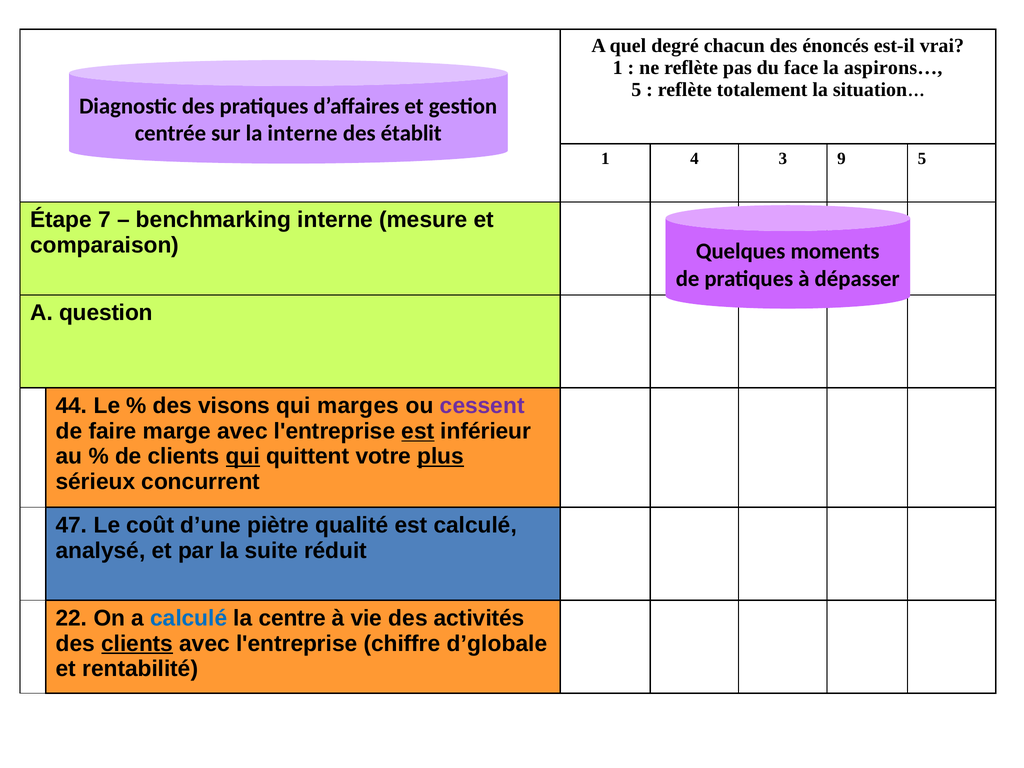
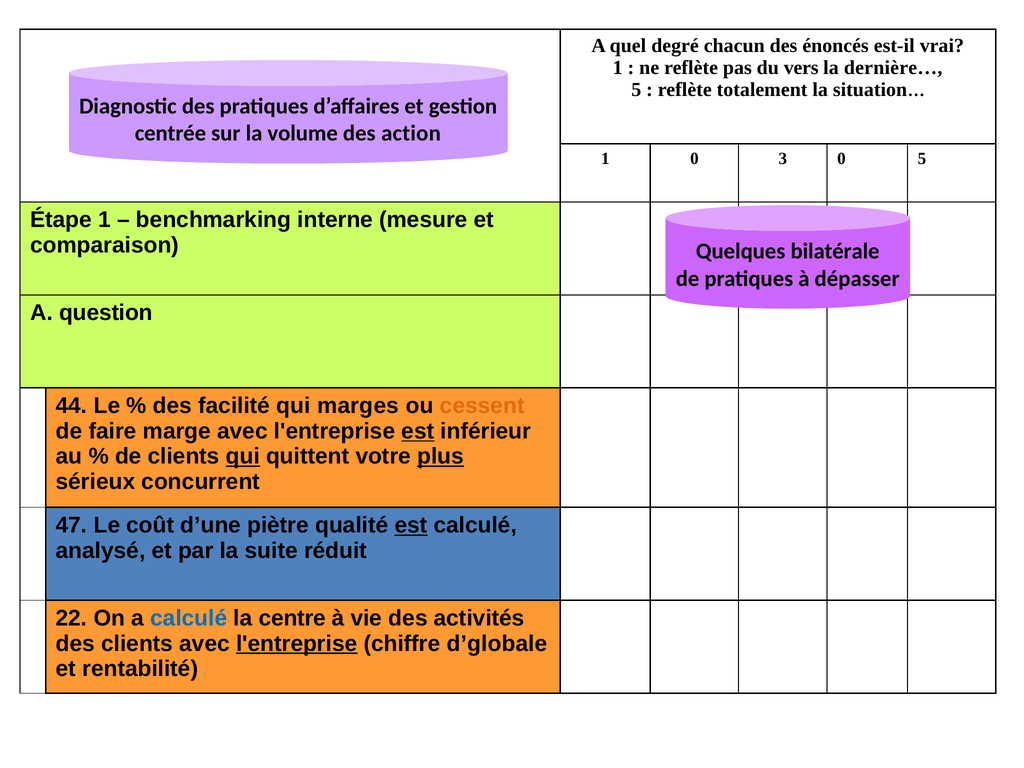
face: face -> vers (801, 67)
aspirons…: aspirons… -> dernière… (893, 67)
la interne: interne -> volume (303, 133)
établit: établit -> action (411, 133)
1 4: 4 -> 0 (694, 158)
3 9: 9 -> 0 (841, 158)
Étape 7: 7 -> 1 (105, 220)
moments: moments -> bilatérale (835, 251)
visons: visons -> facilité (234, 406)
cessent colour: purple -> orange (482, 406)
est underline: none -> present (411, 525)
clients underline: present -> none (137, 644)
l'entreprise underline: none -> present (297, 644)
